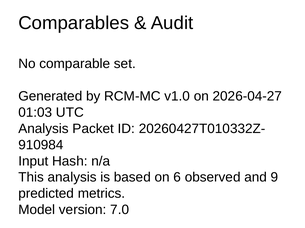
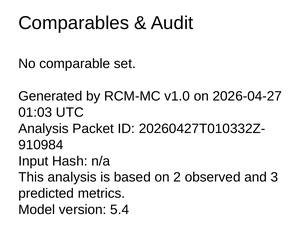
6: 6 -> 2 (177, 178)
9: 9 -> 3 (275, 178)
7.0: 7.0 -> 5.4 (120, 210)
